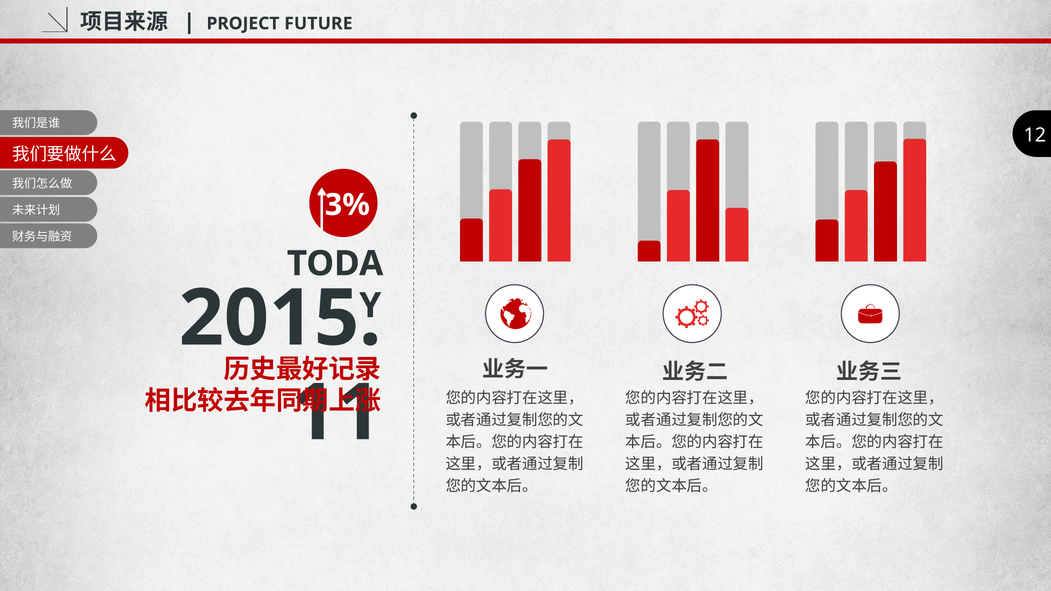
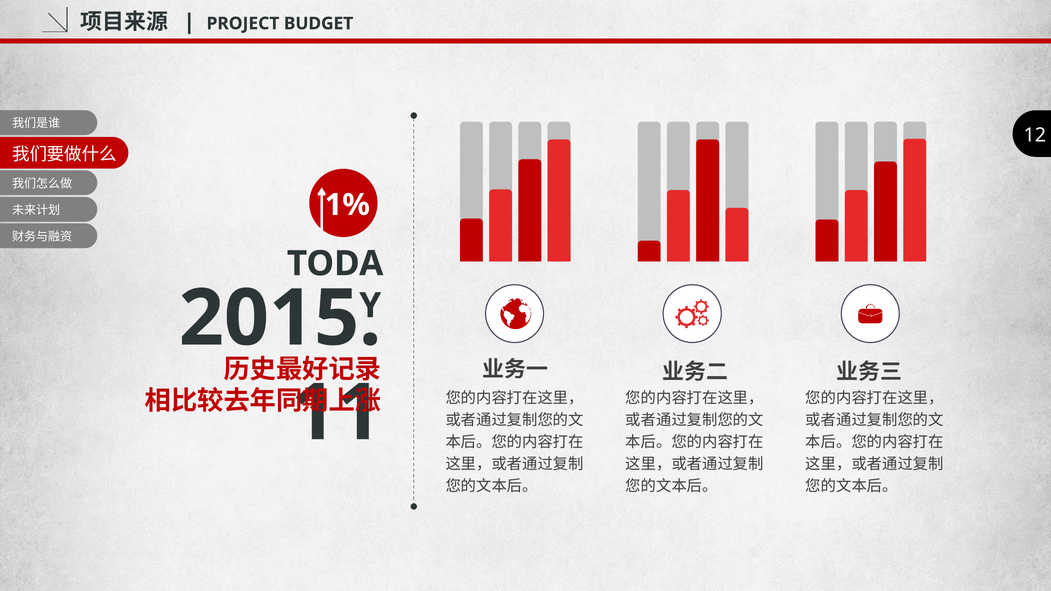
FUTURE: FUTURE -> BUDGET (319, 23)
3%: 3% -> 1% (347, 205)
